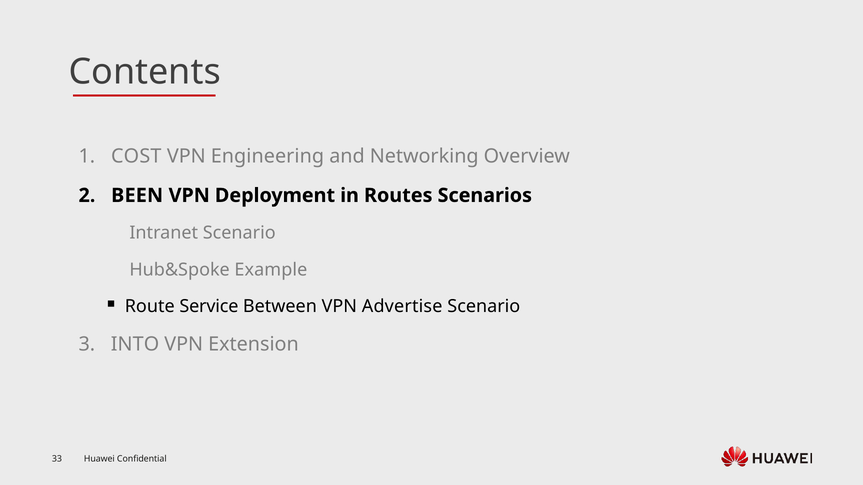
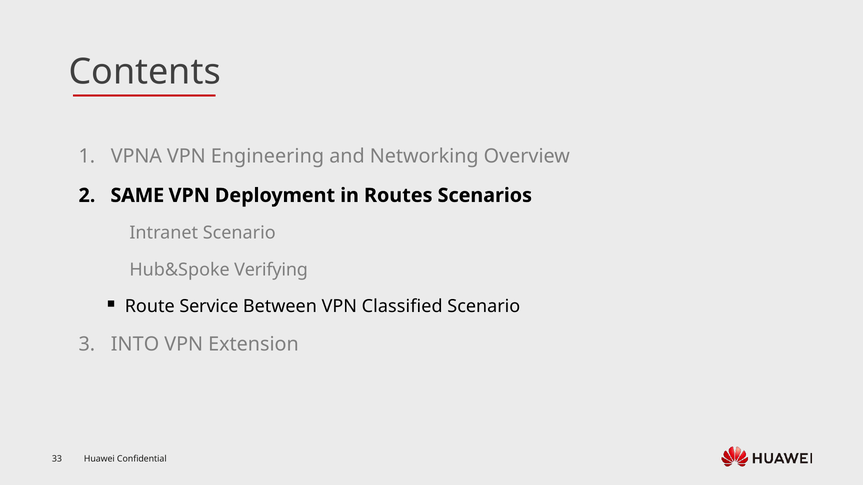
COST: COST -> VPNA (136, 156)
BEEN: BEEN -> SAME (137, 196)
Example: Example -> Verifying (271, 270)
Advertise: Advertise -> Classified (402, 307)
